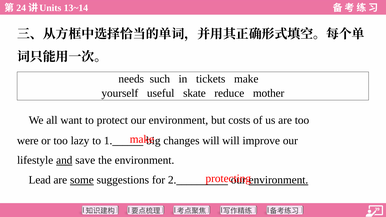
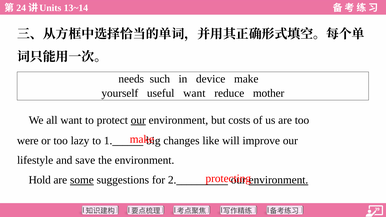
tickets: tickets -> device (211, 79)
useful skate: skate -> want (194, 93)
our underline: none -> present (138, 120)
changes will: will -> like (211, 141)
and underline: present -> none (64, 160)
Lead: Lead -> Hold (40, 180)
